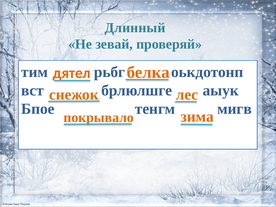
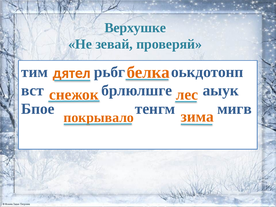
Длинный: Длинный -> Верхушке (135, 28)
